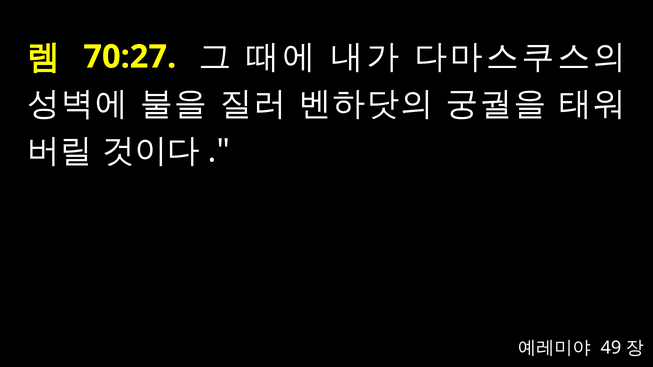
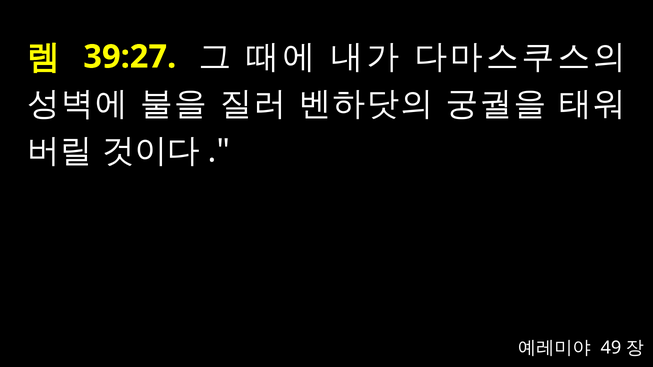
70:27: 70:27 -> 39:27 (130, 57)
